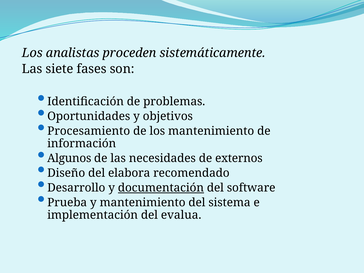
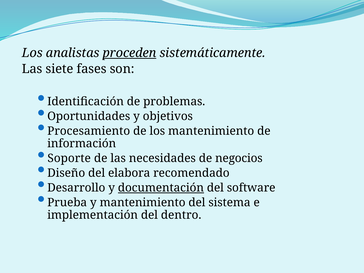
proceden underline: none -> present (130, 53)
Algunos: Algunos -> Soporte (69, 158)
externos: externos -> negocios (239, 158)
evalua: evalua -> dentro (181, 215)
